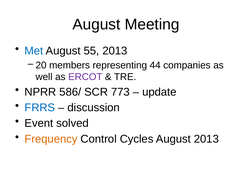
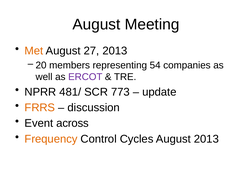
Met colour: blue -> orange (34, 51)
55: 55 -> 27 (91, 51)
44: 44 -> 54 (155, 65)
586/: 586/ -> 481/ (70, 92)
FRRS colour: blue -> orange (40, 108)
solved: solved -> across (73, 123)
